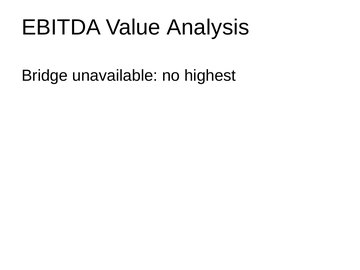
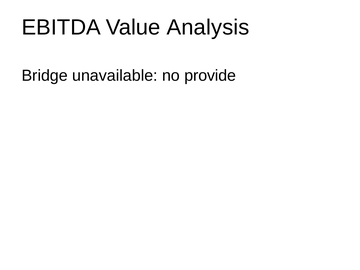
highest: highest -> provide (210, 75)
